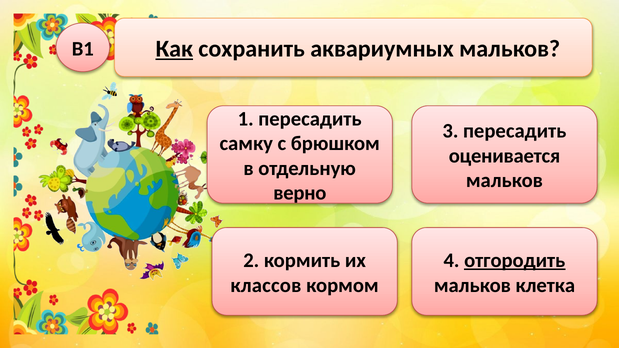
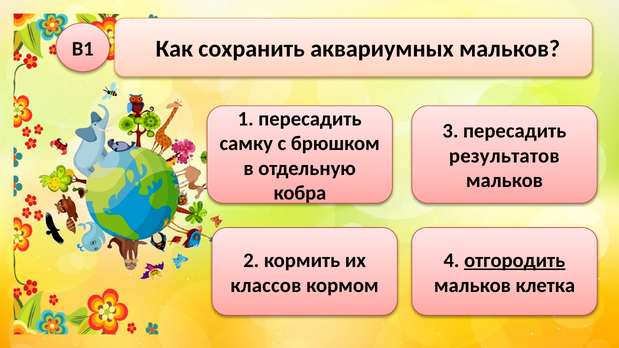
Как underline: present -> none (174, 49)
оценивается: оценивается -> результатов (504, 156)
верно: верно -> кобра (300, 193)
